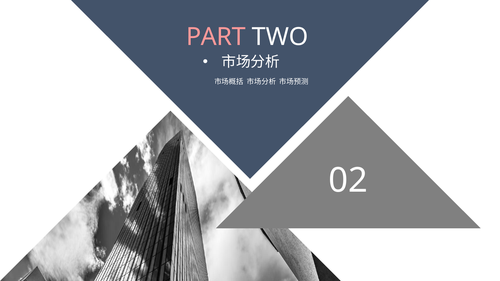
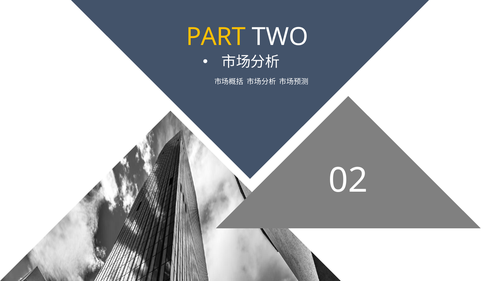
PART colour: pink -> yellow (216, 37)
